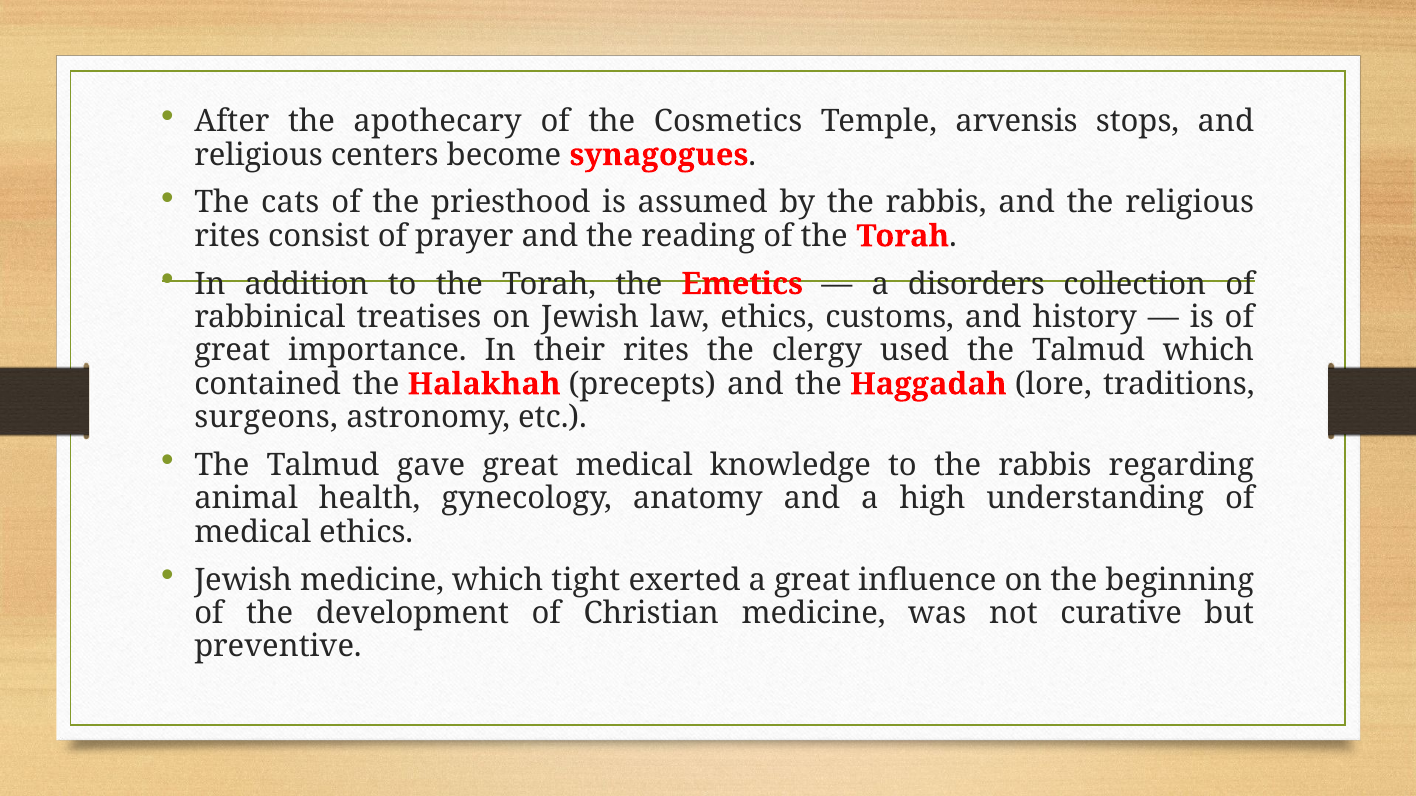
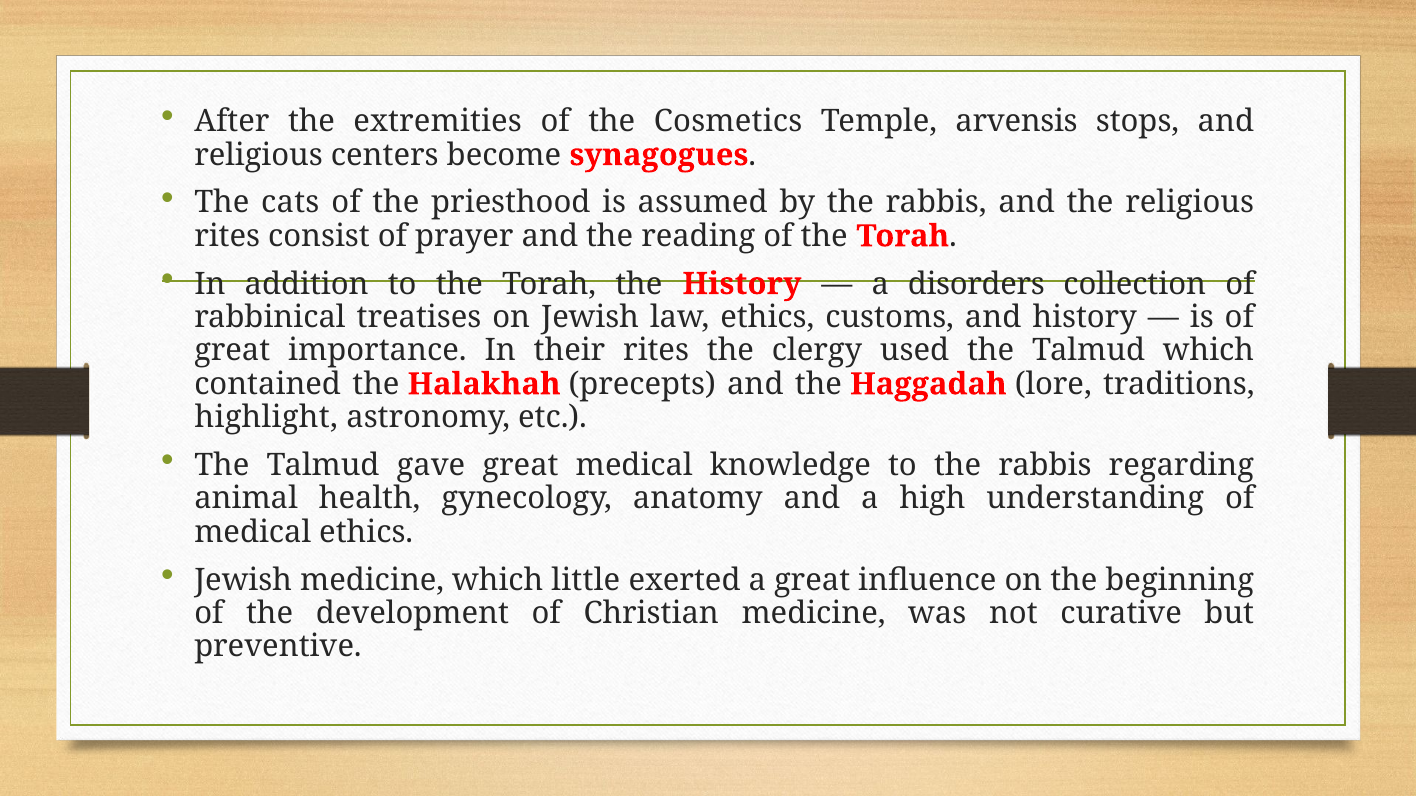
apothecary: apothecary -> extremities (438, 122)
the Emetics: Emetics -> History (742, 284)
surgeons: surgeons -> highlight (266, 418)
tight: tight -> little (586, 580)
